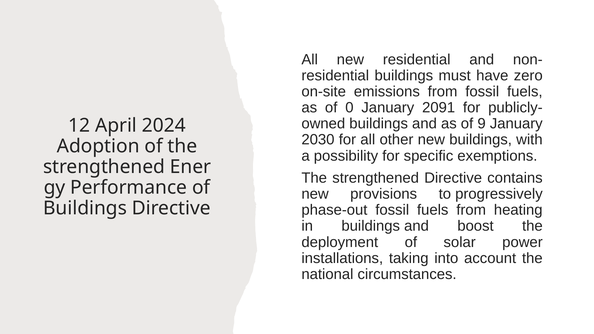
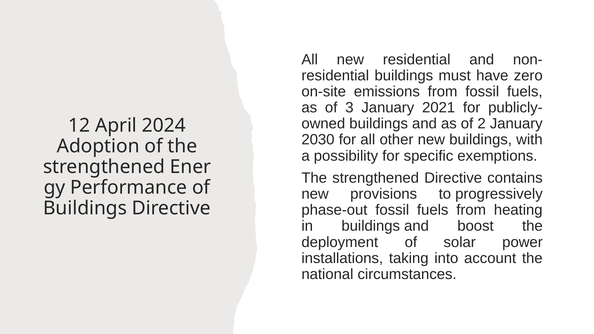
0: 0 -> 3 (349, 108)
2091: 2091 -> 2021 (439, 108)
9: 9 -> 2 (482, 124)
